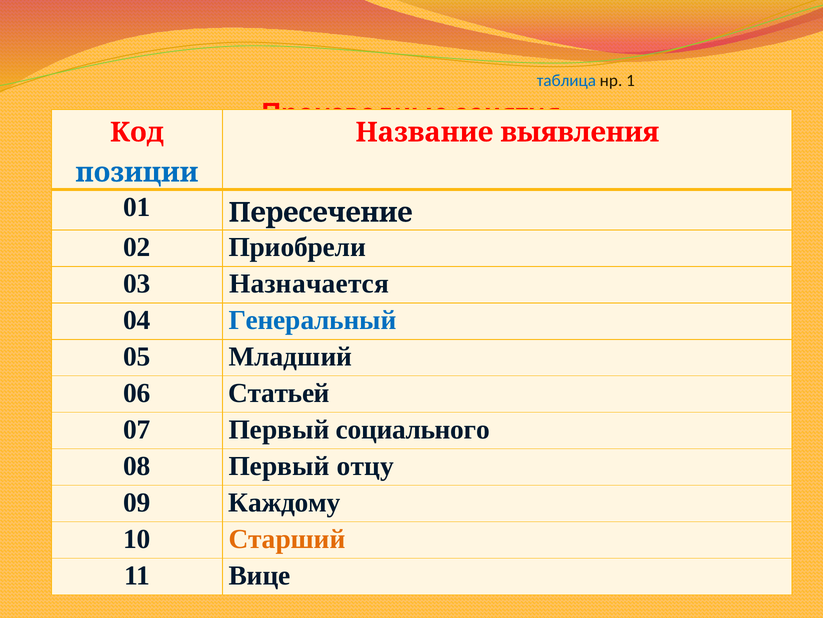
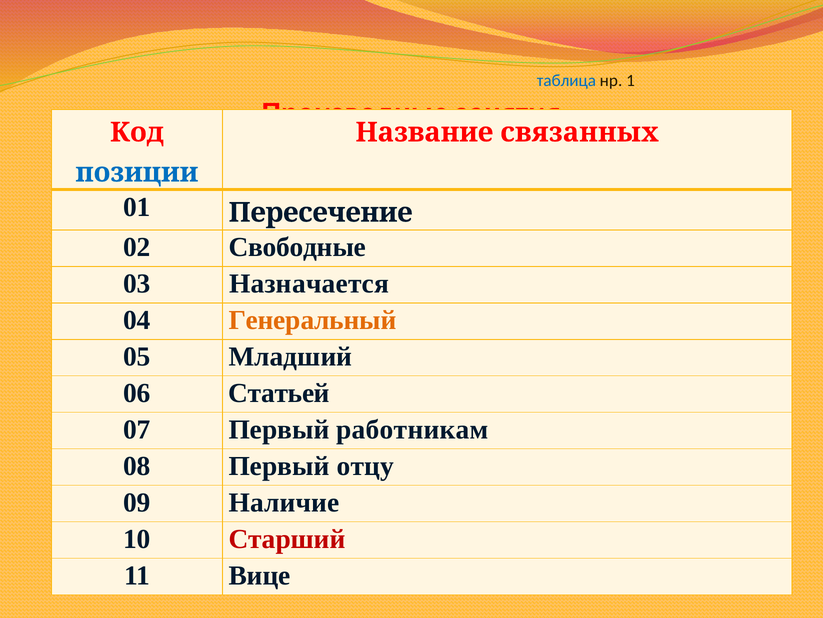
выявления: выявления -> связанных (580, 132)
Приобрели: Приобрели -> Свободные (297, 247)
Генеральный colour: blue -> orange (312, 320)
социального: социального -> работникам (412, 429)
Каждому: Каждому -> Наличие (284, 502)
Старший colour: orange -> red (287, 539)
